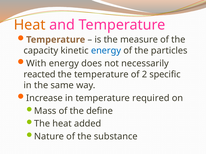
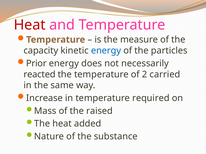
Heat colour: orange -> red (30, 25)
With: With -> Prior (36, 64)
specific: specific -> carried (165, 75)
define: define -> raised (99, 111)
